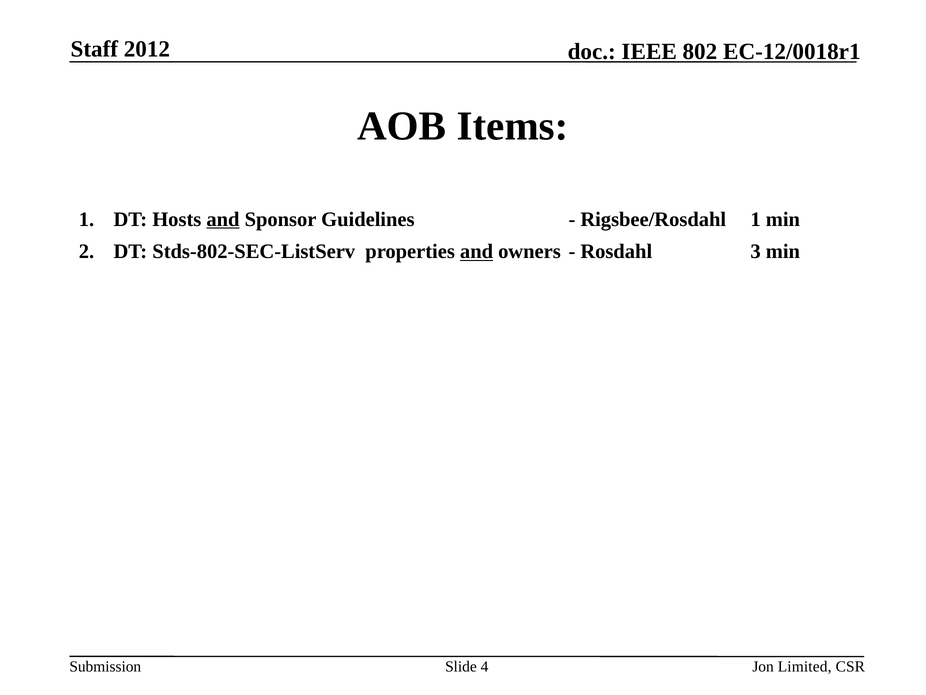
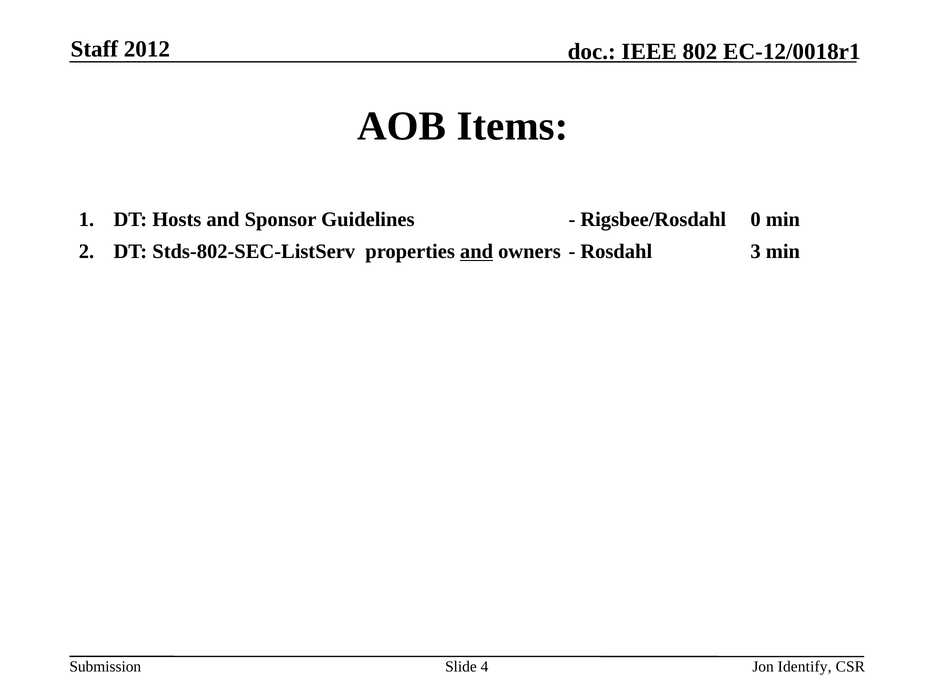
and underline: present -> none (223, 219)
Rigsbee/Rosdahl 1: 1 -> 0 (756, 219)
Limited: Limited -> Identify (805, 666)
